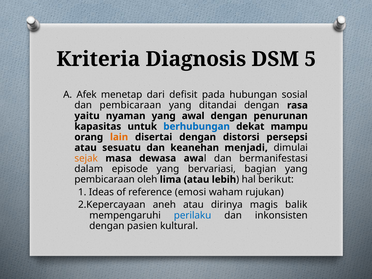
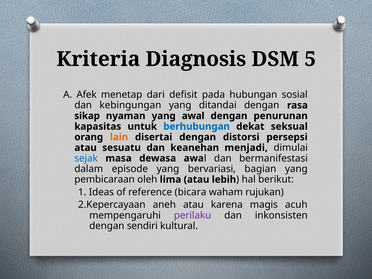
dan pembicaraan: pembicaraan -> kebingungan (130, 105)
yaitu: yaitu -> sikap (87, 116)
mampu: mampu -> seksual (289, 126)
sejak colour: orange -> blue (86, 158)
emosi: emosi -> bicara (191, 192)
dirinya: dirinya -> karena (227, 205)
balik: balik -> acuh (296, 205)
perilaku colour: blue -> purple (193, 215)
pasien: pasien -> sendiri (142, 226)
